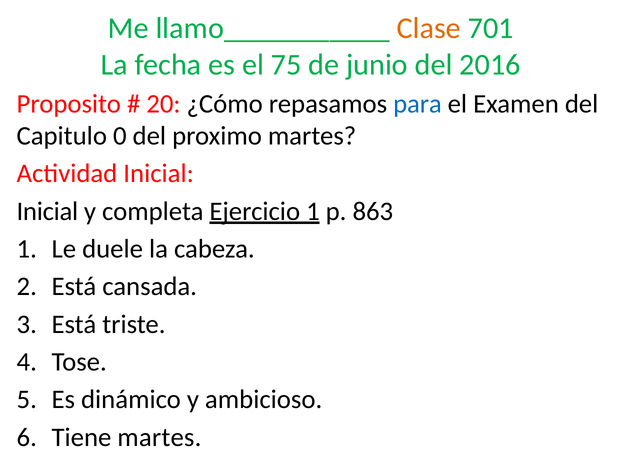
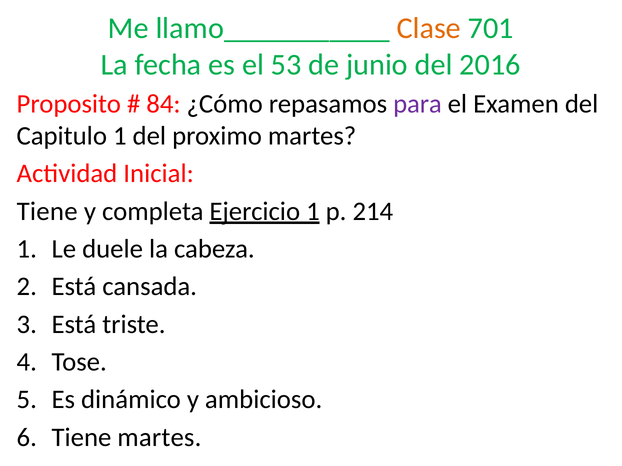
75: 75 -> 53 (286, 65)
20: 20 -> 84 (163, 104)
para colour: blue -> purple (417, 104)
Capitulo 0: 0 -> 1 (120, 136)
Inicial: Inicial -> Tiene (47, 212)
863: 863 -> 214 (373, 212)
